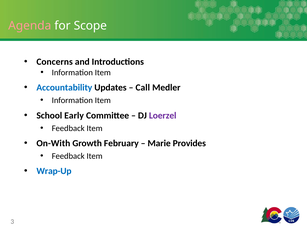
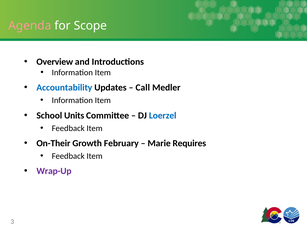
Concerns: Concerns -> Overview (55, 62)
Early: Early -> Units (74, 116)
Loerzel colour: purple -> blue (163, 116)
On-With: On-With -> On-Their (53, 143)
Provides: Provides -> Requires (189, 143)
Wrap-Up colour: blue -> purple (54, 171)
